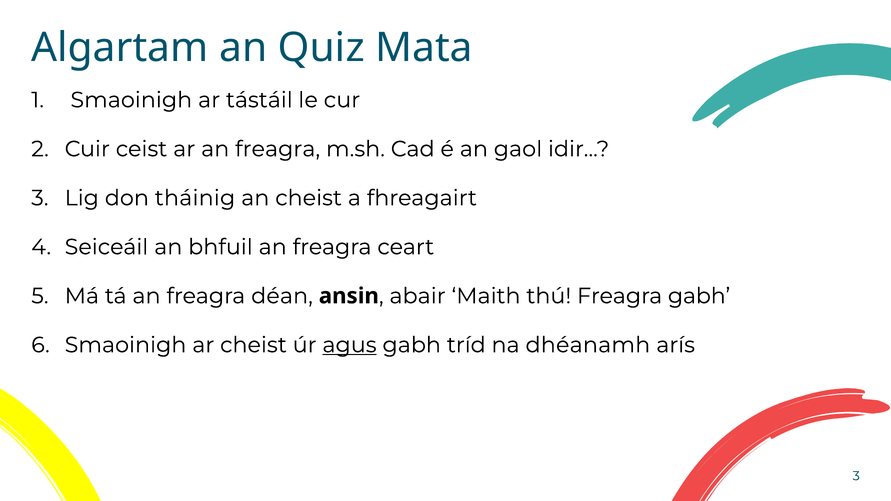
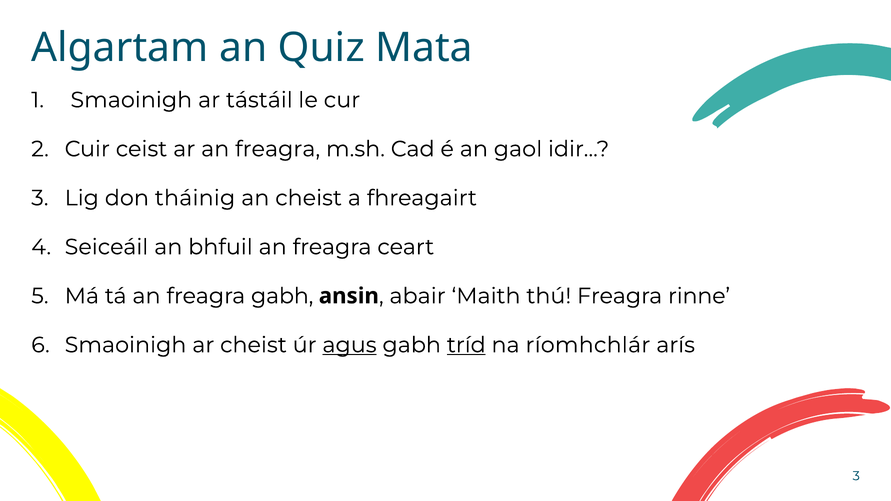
freagra déan: déan -> gabh (282, 296)
Freagra gabh: gabh -> rinne (699, 296)
tríd underline: none -> present (466, 345)
dhéanamh: dhéanamh -> ríomhchlár (588, 345)
